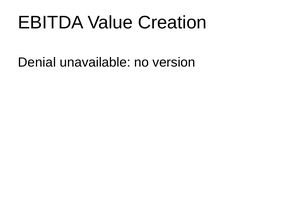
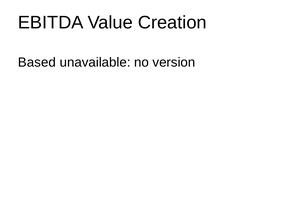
Denial: Denial -> Based (37, 62)
